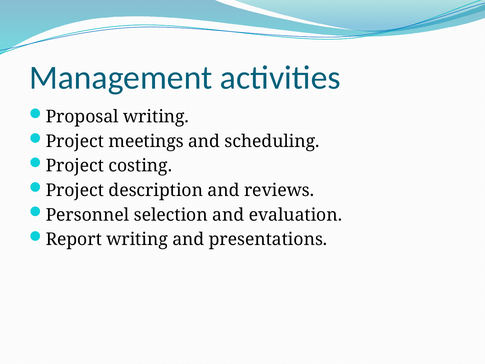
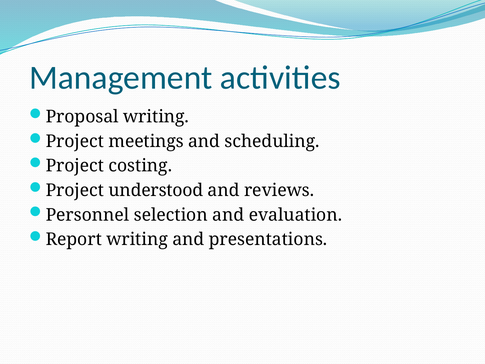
description: description -> understood (156, 190)
